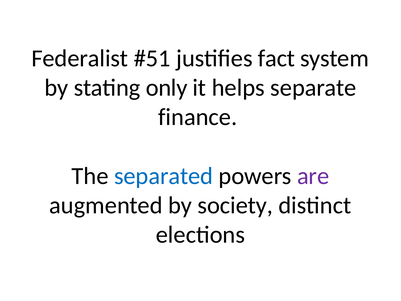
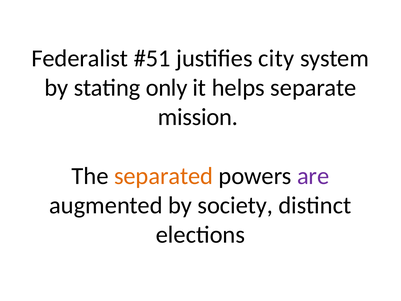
fact: fact -> city (276, 58)
finance: finance -> mission (198, 117)
separated colour: blue -> orange (164, 176)
